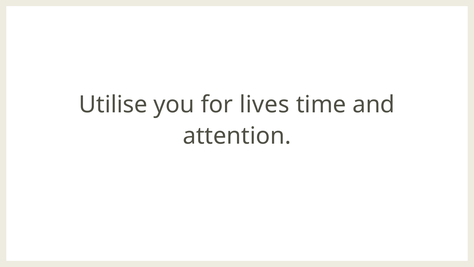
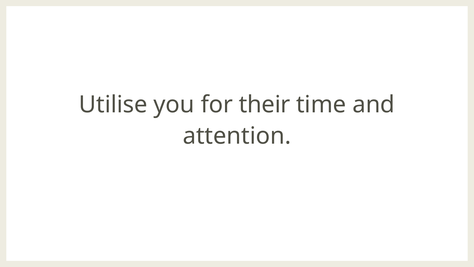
lives: lives -> their (265, 105)
